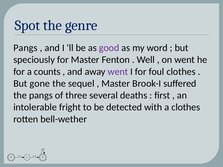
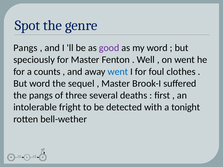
went colour: purple -> blue (118, 72)
But gone: gone -> word (40, 84)
a clothes: clothes -> tonight (186, 107)
